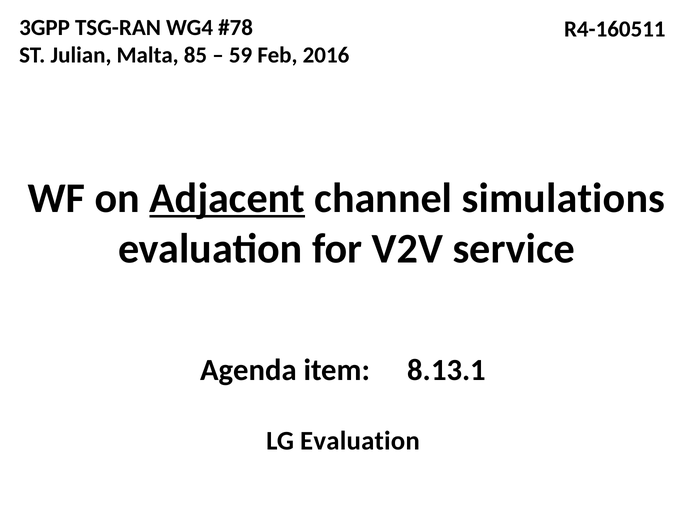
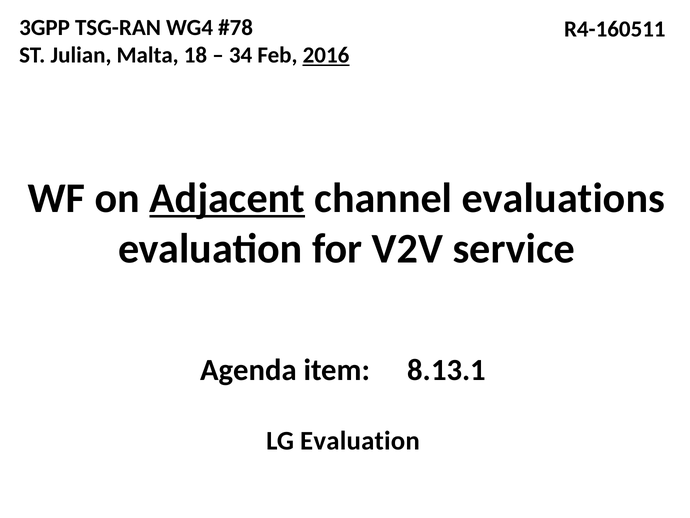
85: 85 -> 18 (195, 55)
59: 59 -> 34 (241, 55)
2016 underline: none -> present (326, 55)
simulations: simulations -> evaluations (563, 198)
